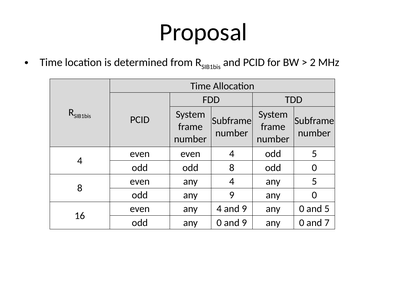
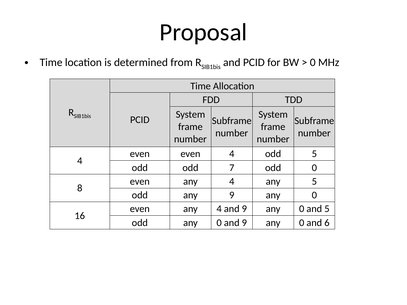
2: 2 -> 0 (313, 63)
odd 8: 8 -> 7 (232, 168)
7: 7 -> 6 (327, 223)
